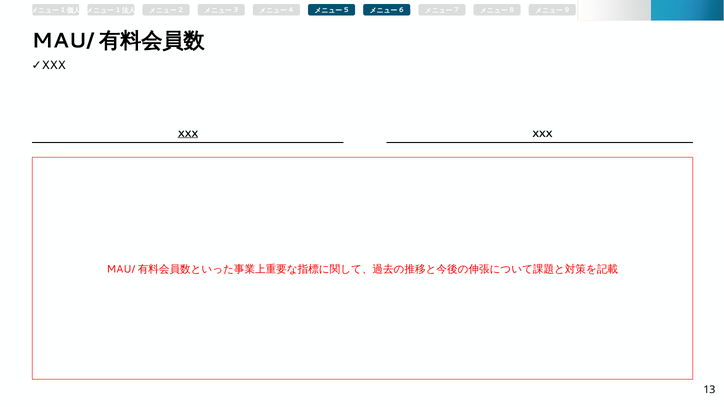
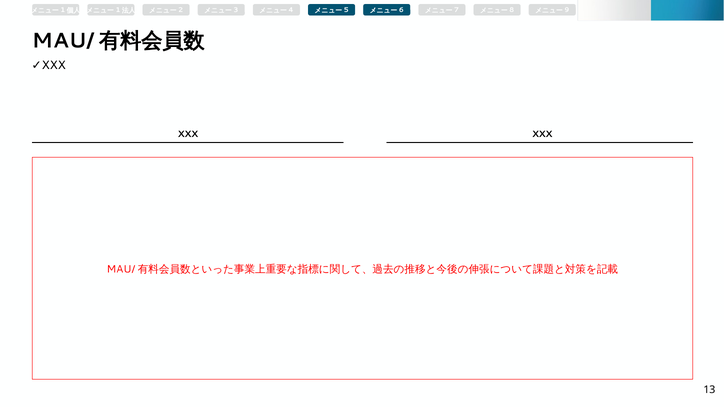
XXX underline: present -> none (188, 134)
